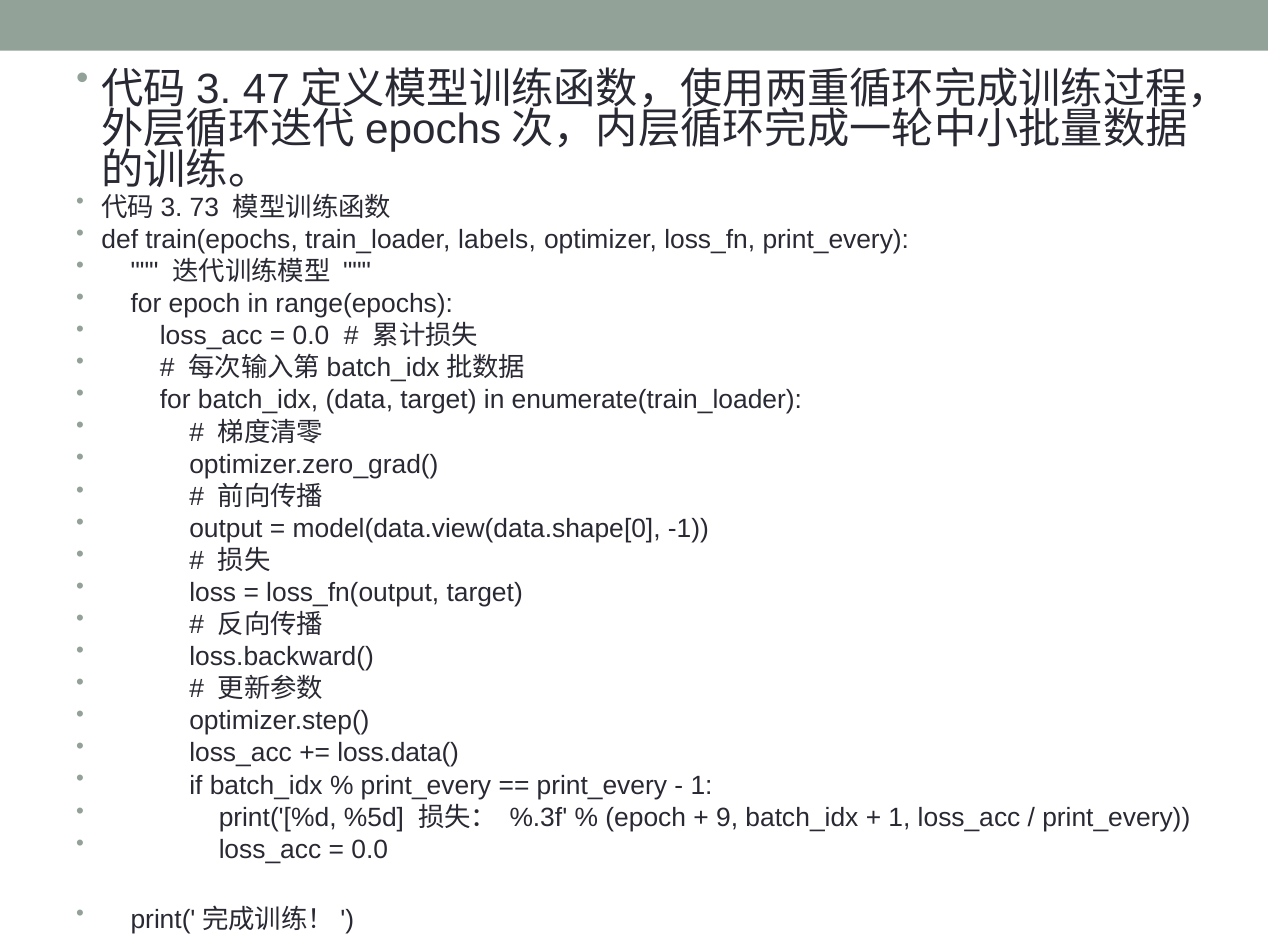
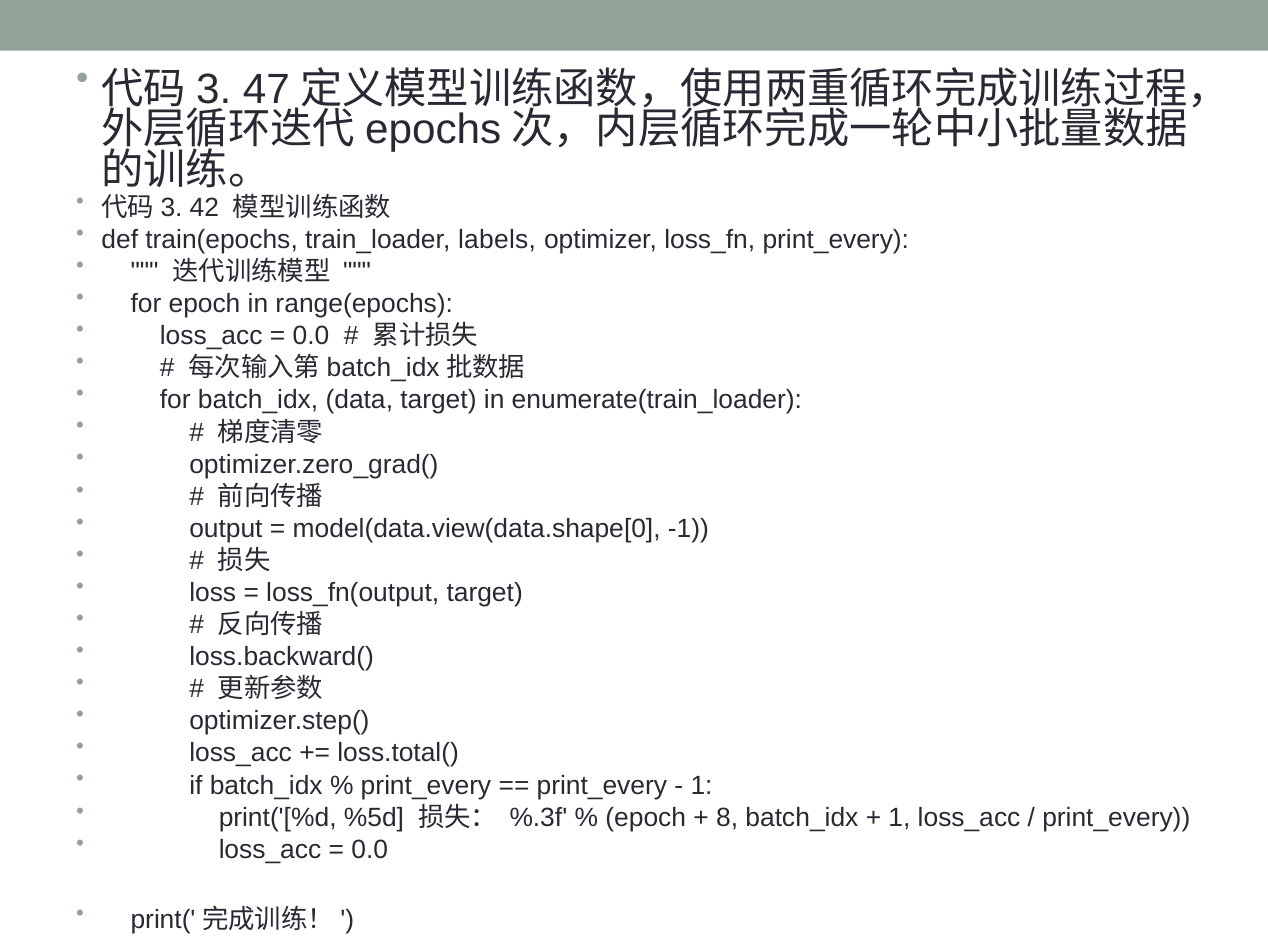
73: 73 -> 42 (204, 208)
loss.data(: loss.data( -> loss.total( (398, 753)
9: 9 -> 8 (727, 817)
